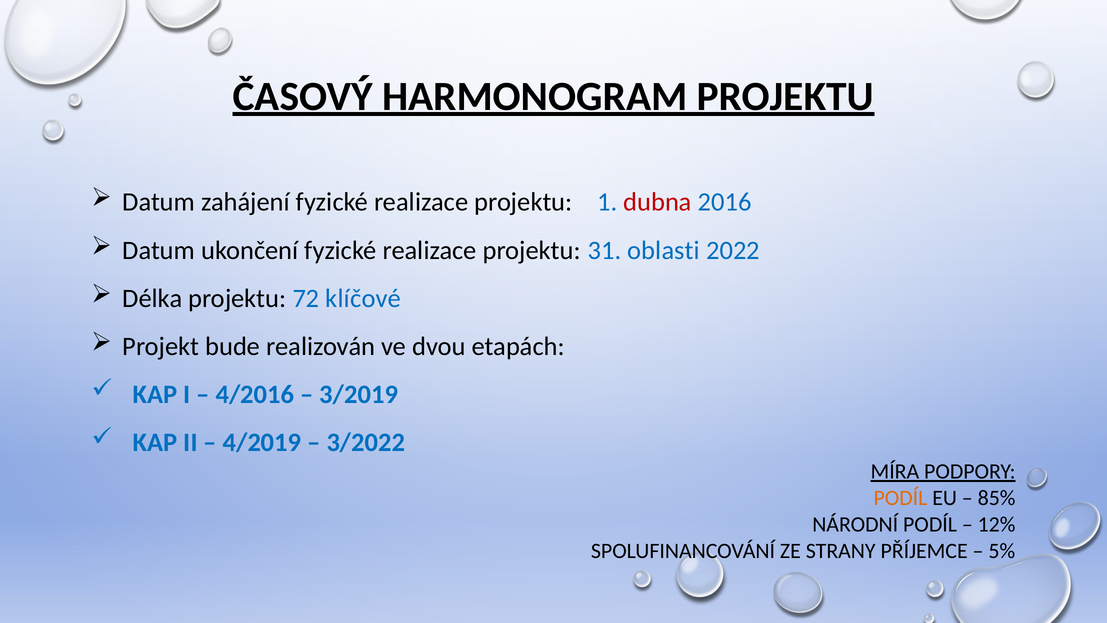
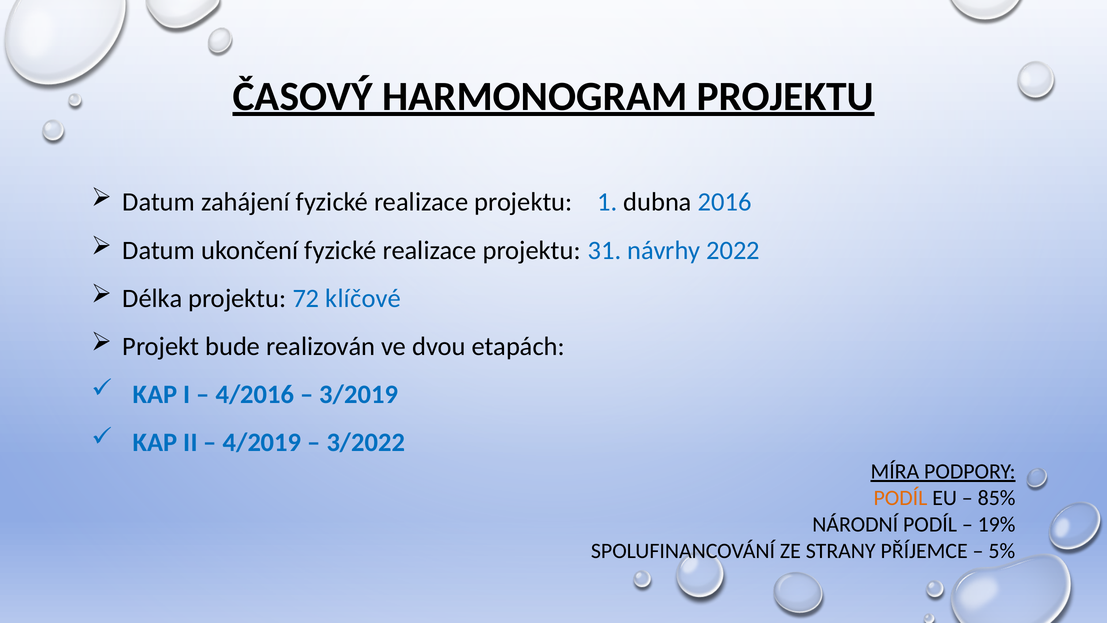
dubna colour: red -> black (658, 202)
oblasti: oblasti -> návrhy (664, 250)
12%: 12% -> 19% (997, 524)
